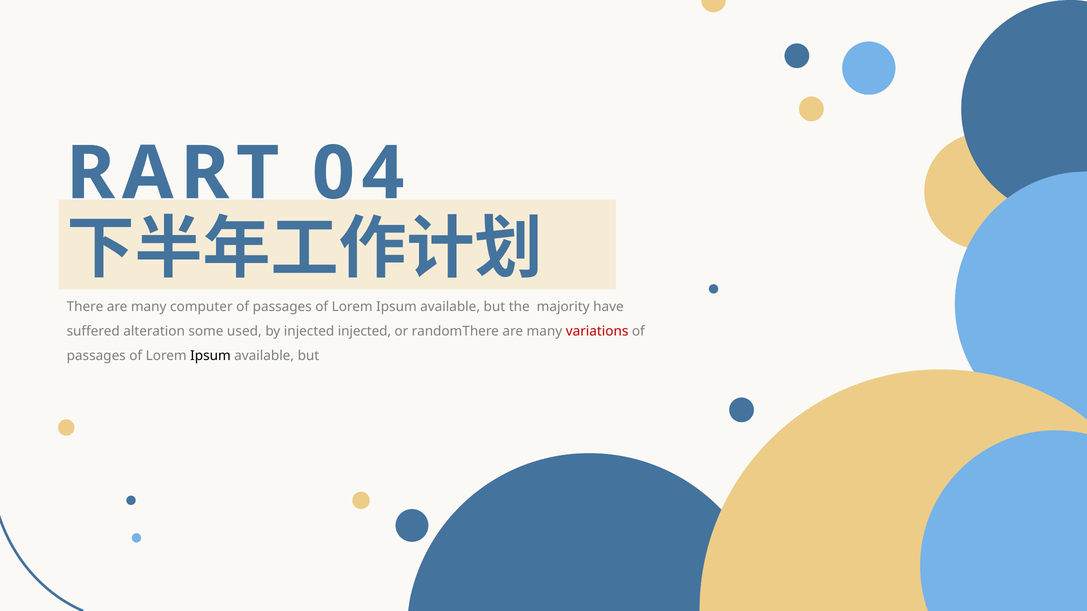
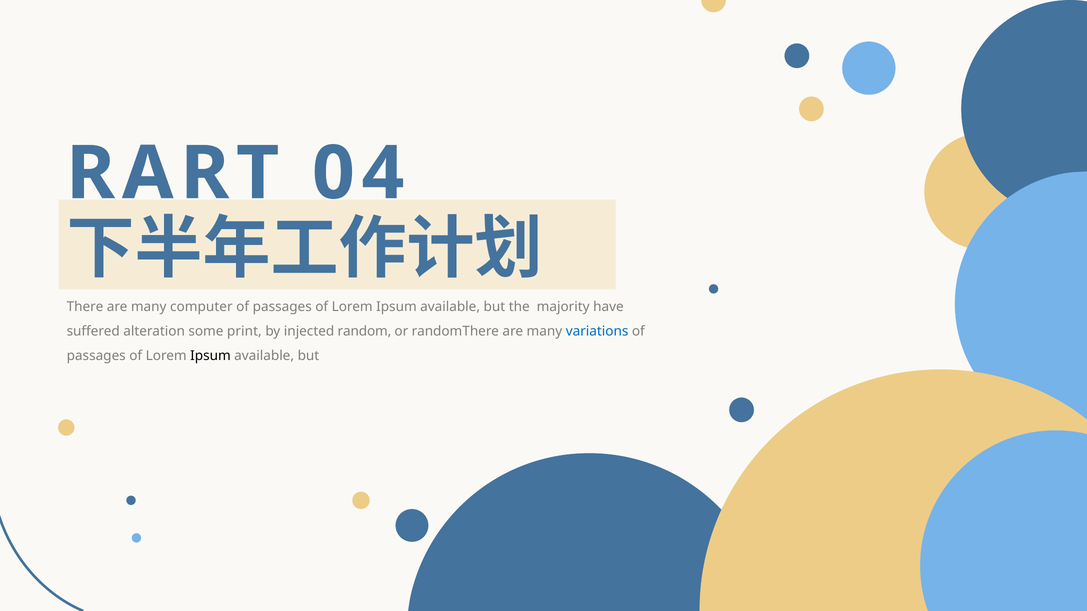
used: used -> print (244, 331)
injected injected: injected -> random (364, 331)
variations colour: red -> blue (597, 331)
